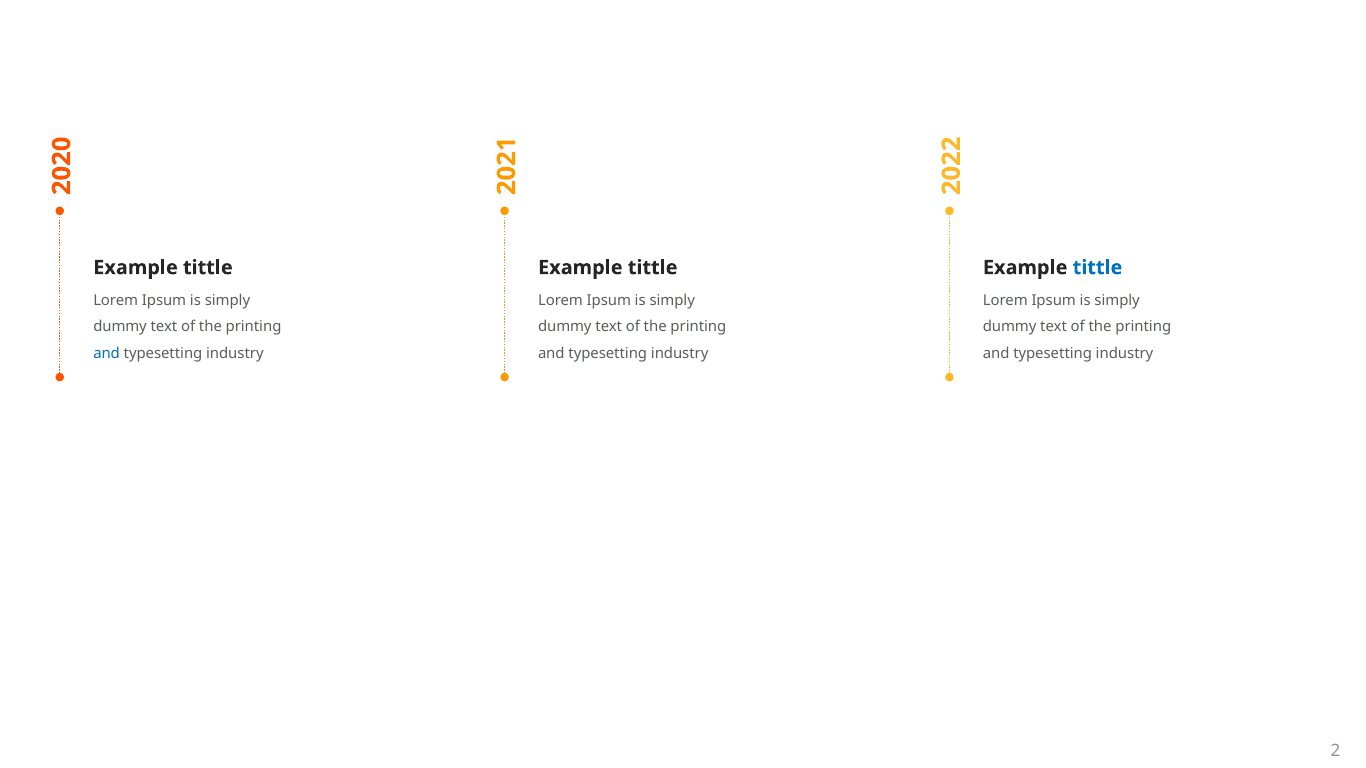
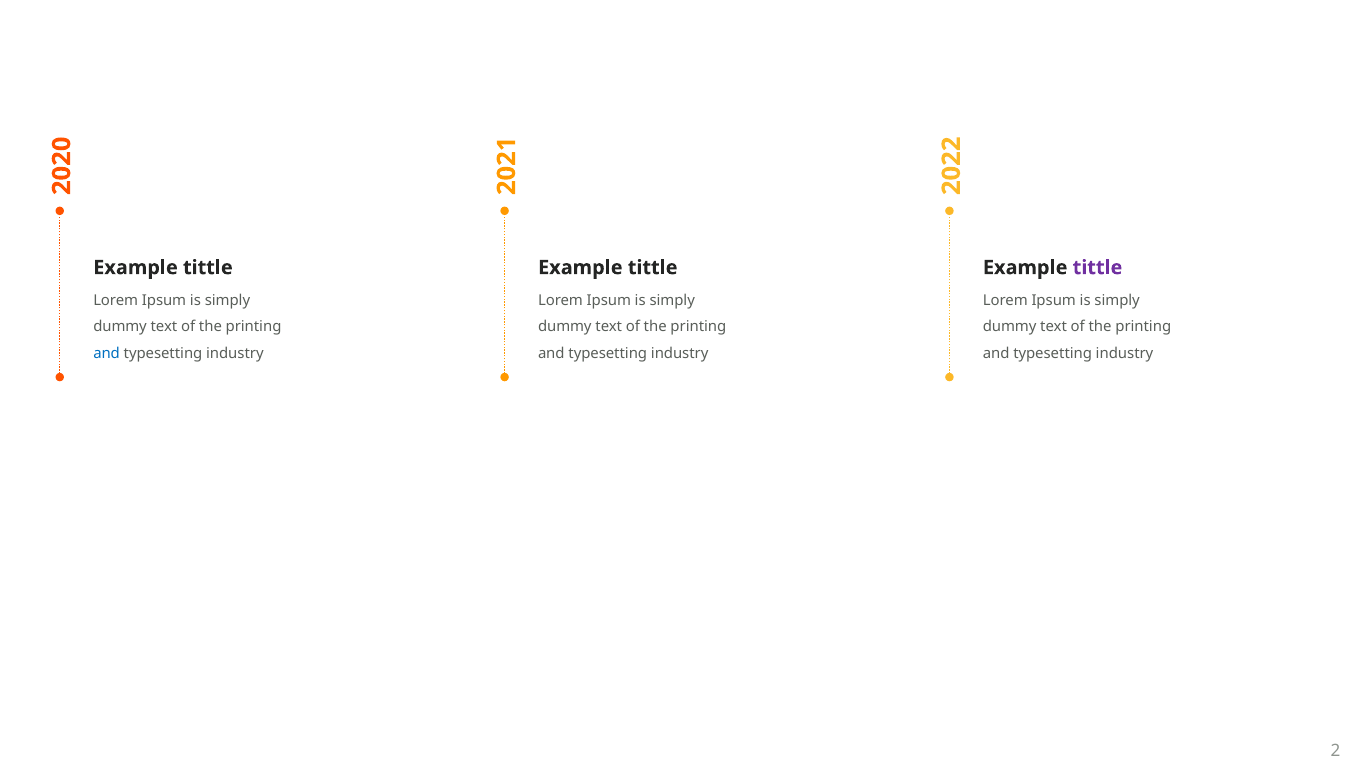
tittle colour: blue -> purple (1098, 268)
